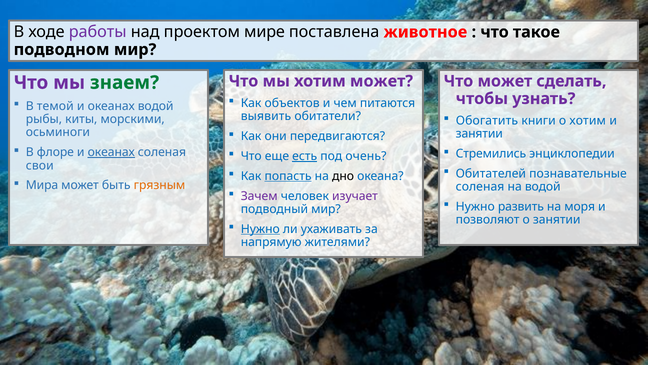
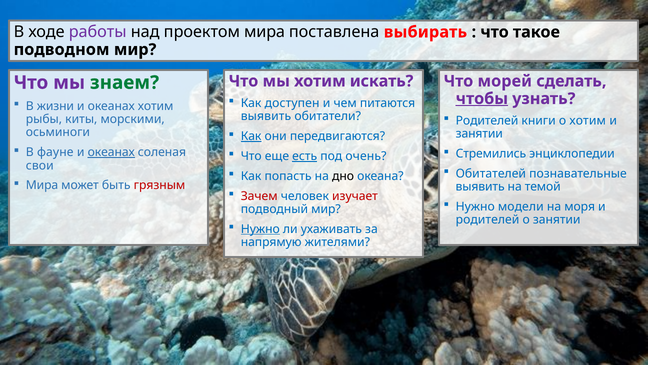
проектом мире: мире -> мира (265, 32)
животное: животное -> выбирать (425, 32)
хотим может: может -> искать (382, 81)
Что может: может -> морей (505, 81)
чтобы underline: none -> present (482, 99)
объектов: объектов -> доступен (292, 103)
темой: темой -> жизни (55, 106)
океанах водой: водой -> хотим (156, 106)
Обогатить: Обогатить -> Родителей (487, 121)
Как underline: none -> present (251, 136)
флоре: флоре -> фауне (55, 152)
попасть underline: present -> none (288, 176)
грязным colour: orange -> red (160, 185)
соленая: соленая -> выявить (480, 187)
на водой: водой -> темой (543, 187)
Зачем colour: purple -> red (259, 196)
изучает colour: purple -> red (355, 196)
развить: развить -> модели (521, 206)
позволяют: позволяют -> родителей (488, 220)
